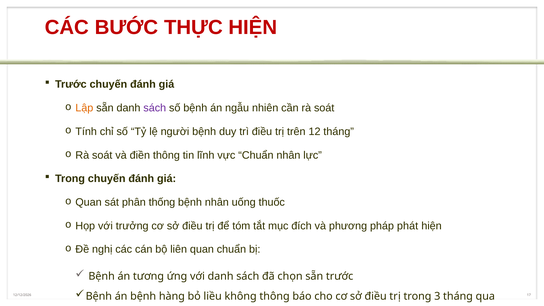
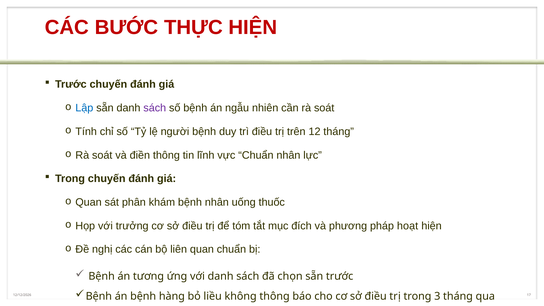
Lập colour: orange -> blue (84, 108)
thống: thống -> khám (162, 202)
phát: phát -> hoạt (408, 226)
